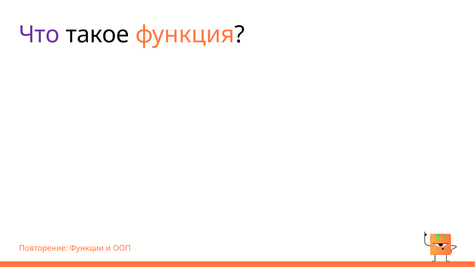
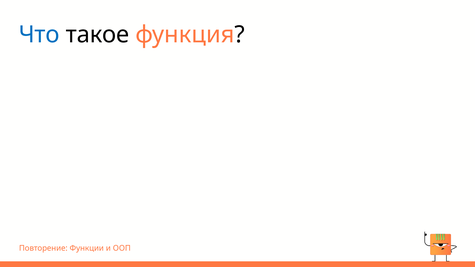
Что colour: purple -> blue (39, 35)
